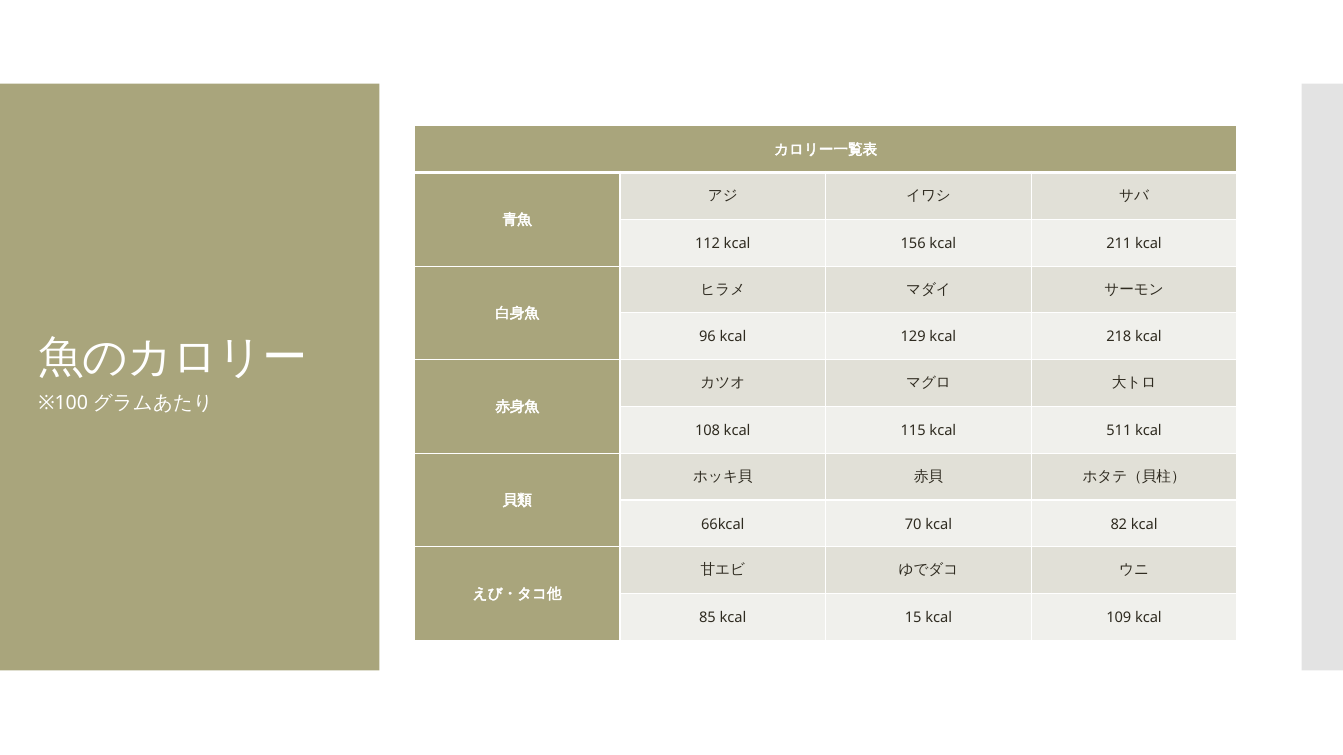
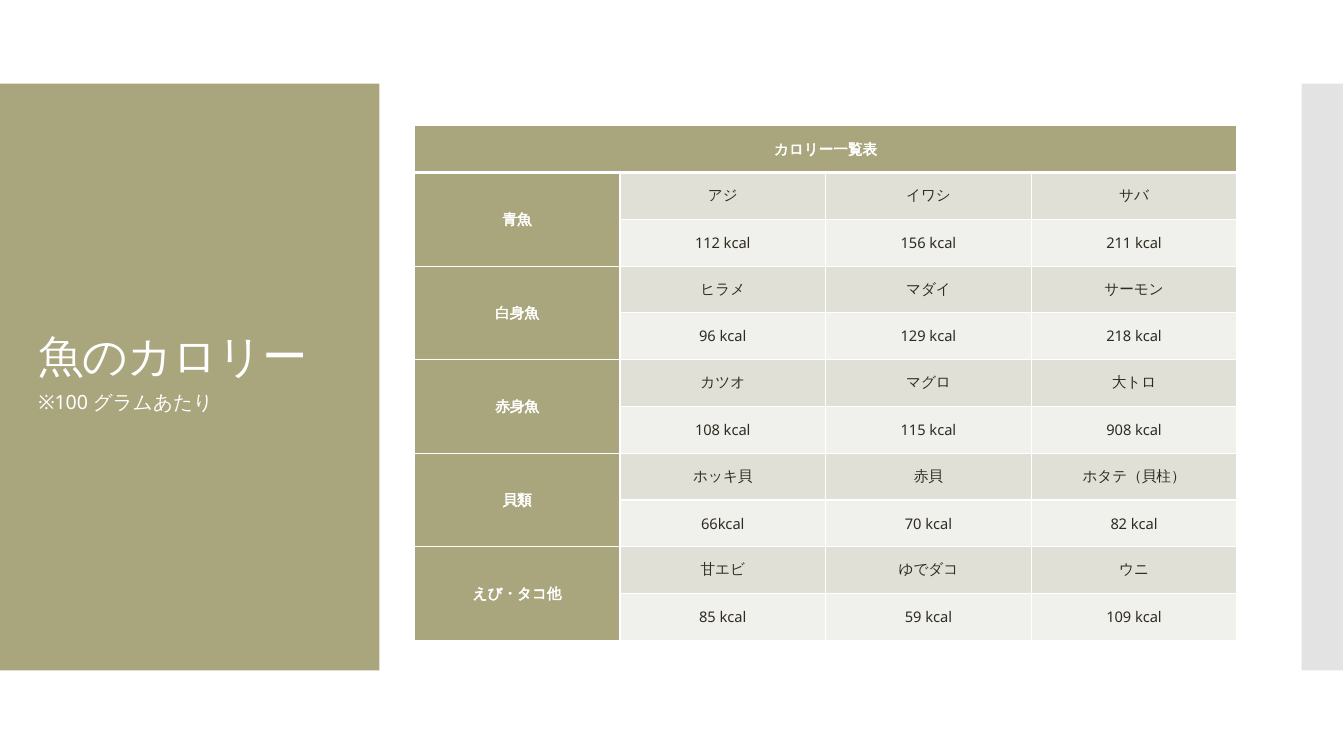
511: 511 -> 908 (1119, 431)
15: 15 -> 59 (913, 618)
